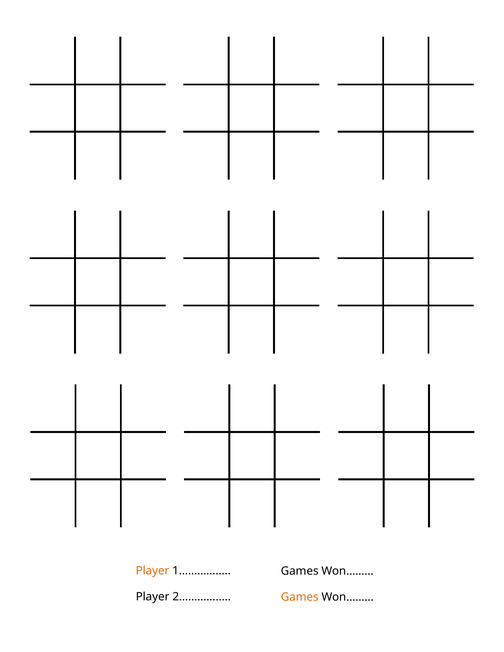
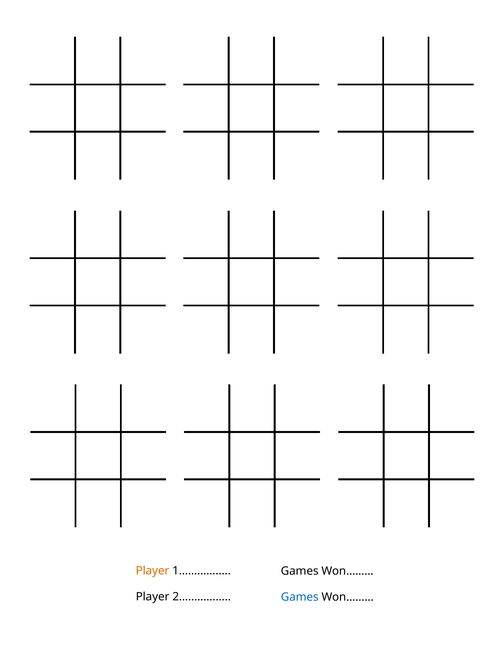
Games colour: orange -> blue (300, 597)
